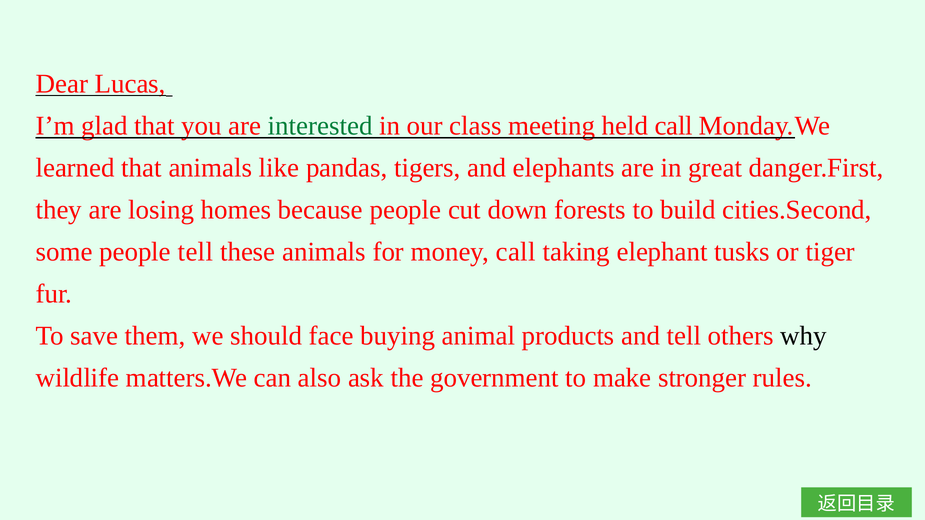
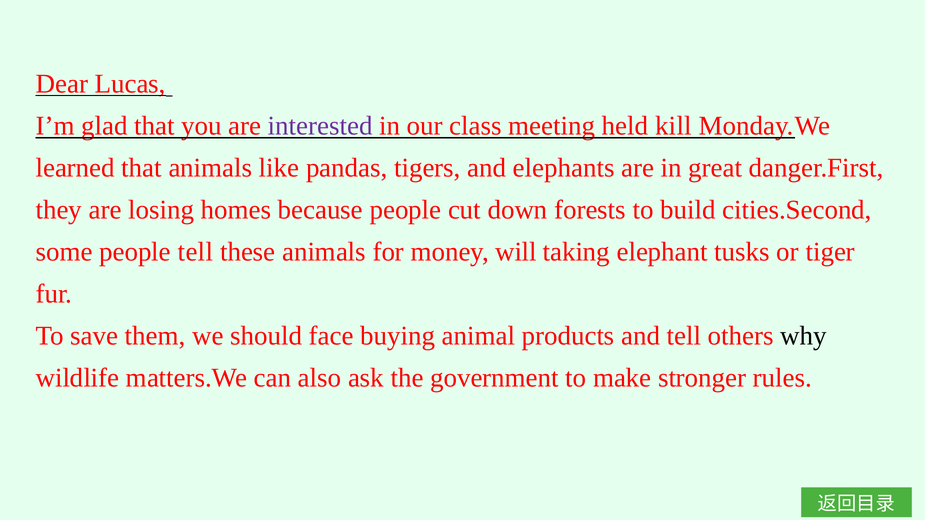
interested colour: green -> purple (320, 126)
held call: call -> kill (673, 126)
money call: call -> will (516, 252)
